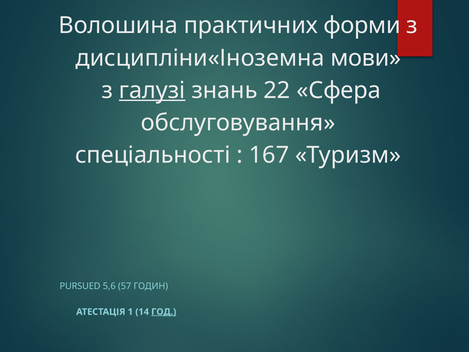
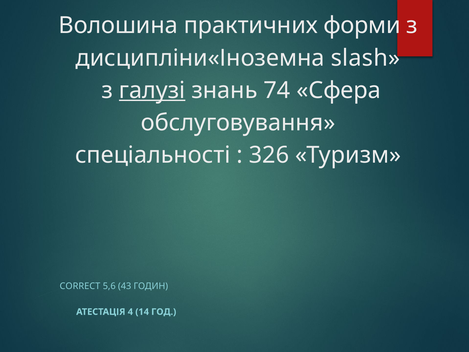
мови: мови -> slash (365, 58)
22: 22 -> 74 (277, 90)
167: 167 -> 326 (269, 155)
PURSUED: PURSUED -> CORRECT (80, 286)
57: 57 -> 43 (125, 286)
1: 1 -> 4 (130, 312)
ГОД underline: present -> none (164, 312)
